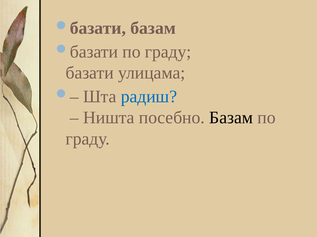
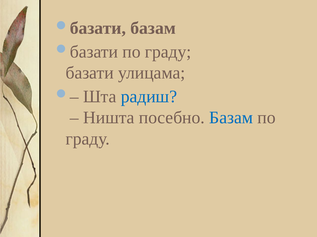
Базам colour: black -> blue (231, 118)
